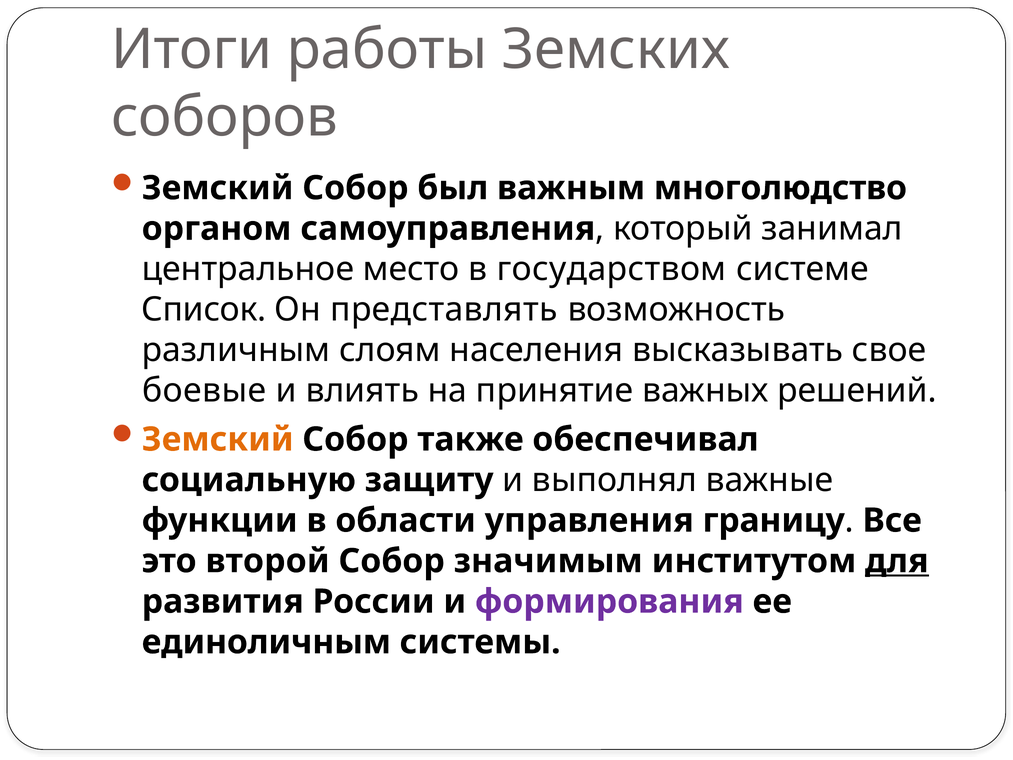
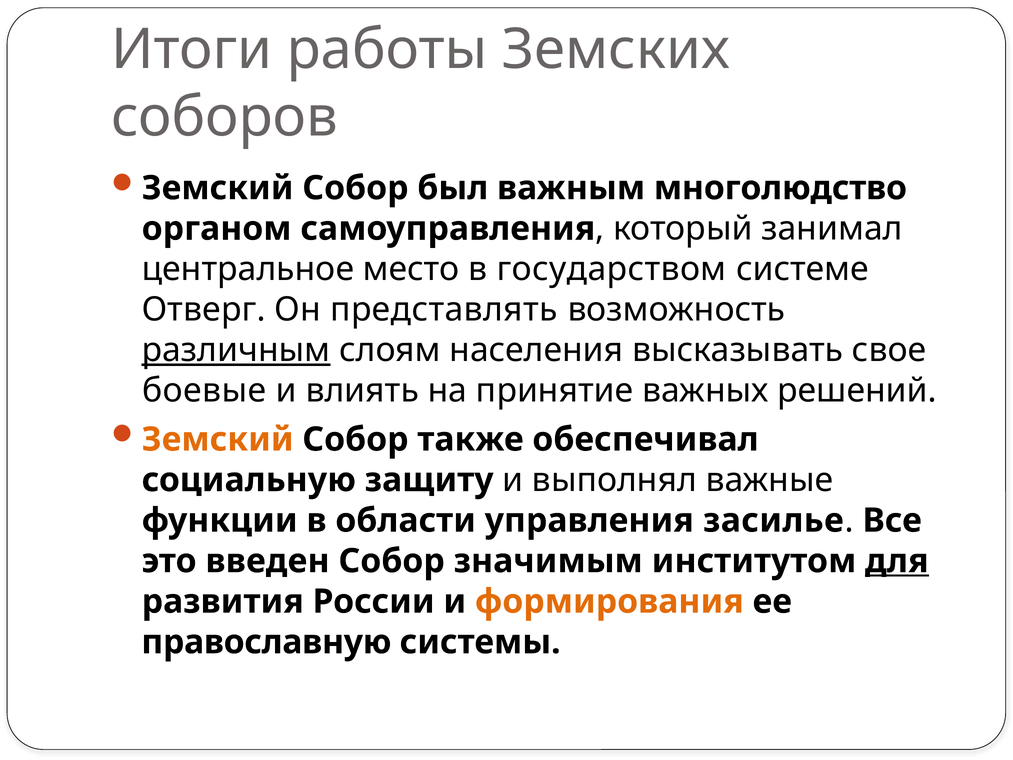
Список: Список -> Отверг (204, 310)
различным underline: none -> present (236, 350)
границу: границу -> засилье (773, 520)
второй: второй -> введен (268, 561)
формирования colour: purple -> orange (609, 601)
единоличным: единоличным -> православную (266, 642)
